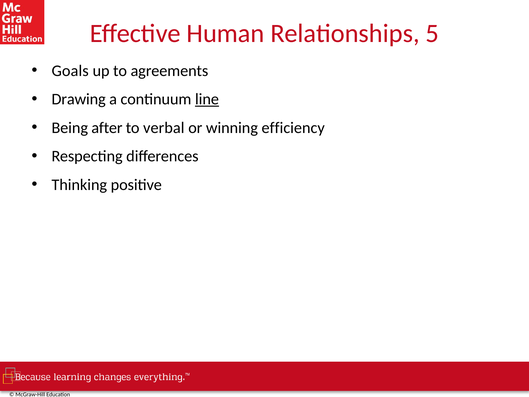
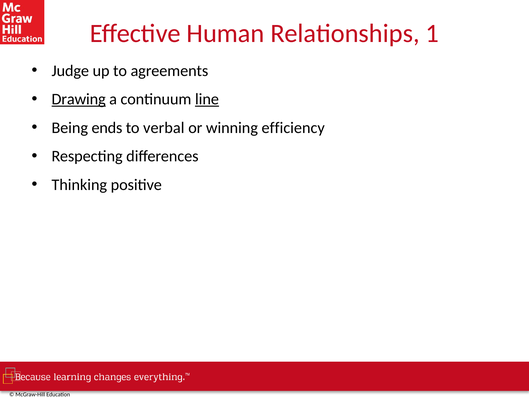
5: 5 -> 1 (432, 34)
Goals: Goals -> Judge (70, 71)
Drawing underline: none -> present (79, 99)
after: after -> ends (107, 128)
